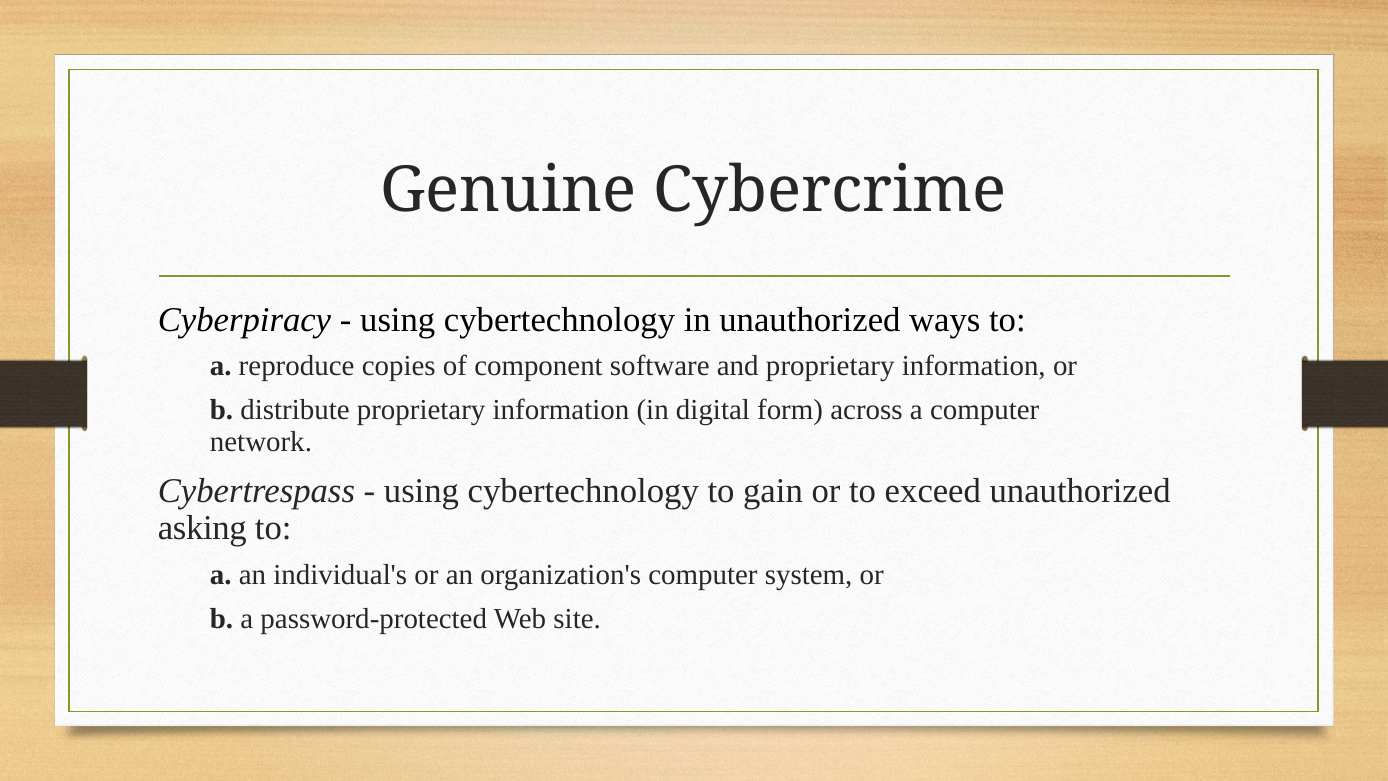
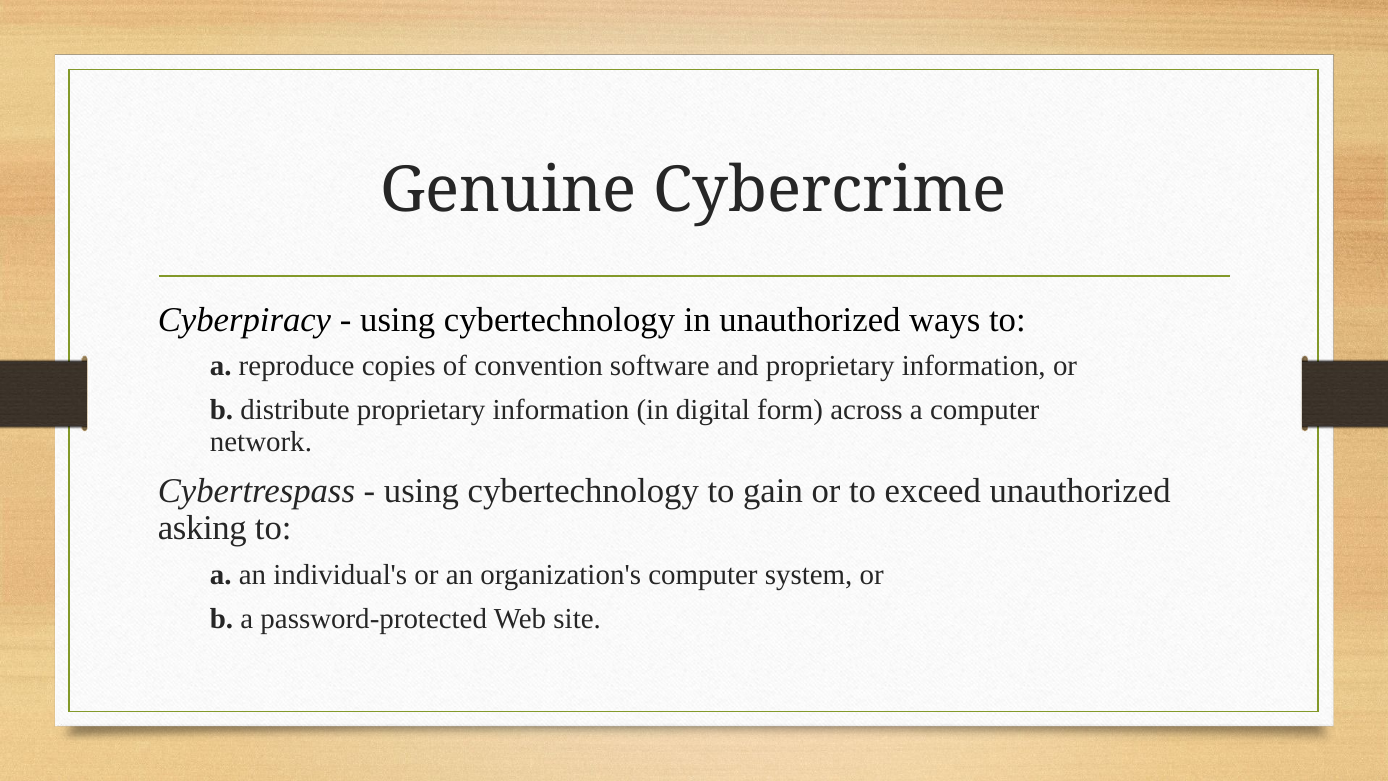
component: component -> convention (538, 366)
